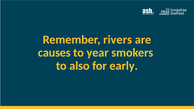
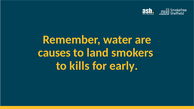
rivers: rivers -> water (118, 40)
year: year -> land (98, 53)
also: also -> kills (79, 66)
